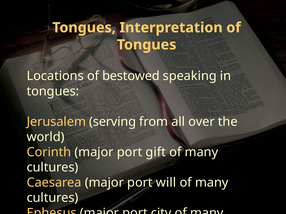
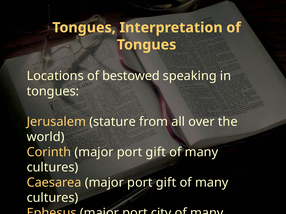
serving: serving -> stature (113, 122)
Caesarea major port will: will -> gift (166, 183)
